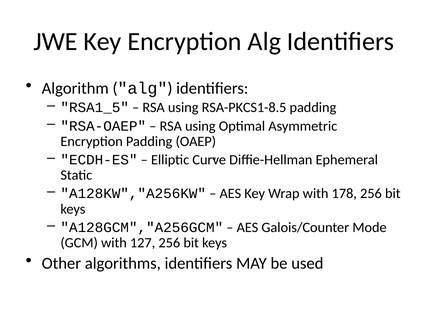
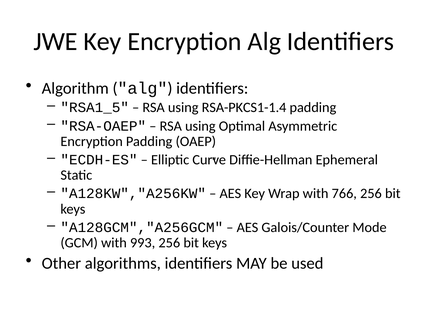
RSA-PKCS1-8.5: RSA-PKCS1-8.5 -> RSA-PKCS1-1.4 (244, 108)
178: 178 -> 766 (344, 194)
127: 127 -> 993 (143, 243)
